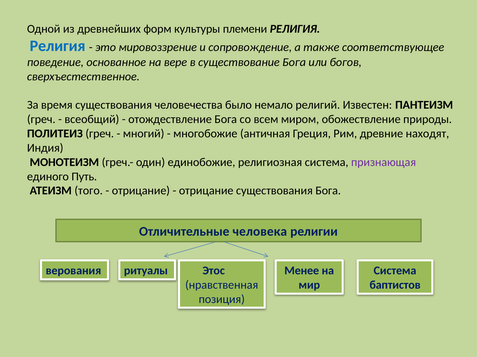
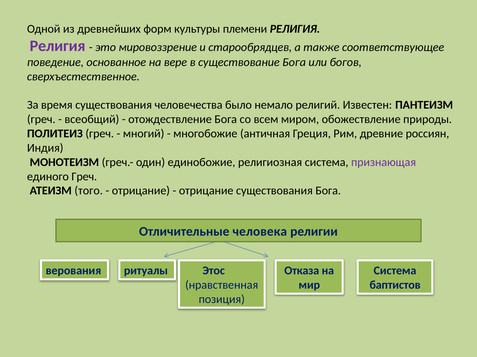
Религия colour: blue -> purple (58, 46)
сопровождение: сопровождение -> старообрядцев (250, 47)
находят: находят -> россиян (427, 134)
единого Путь: Путь -> Греч (84, 177)
Менее: Менее -> Отказа (302, 271)
